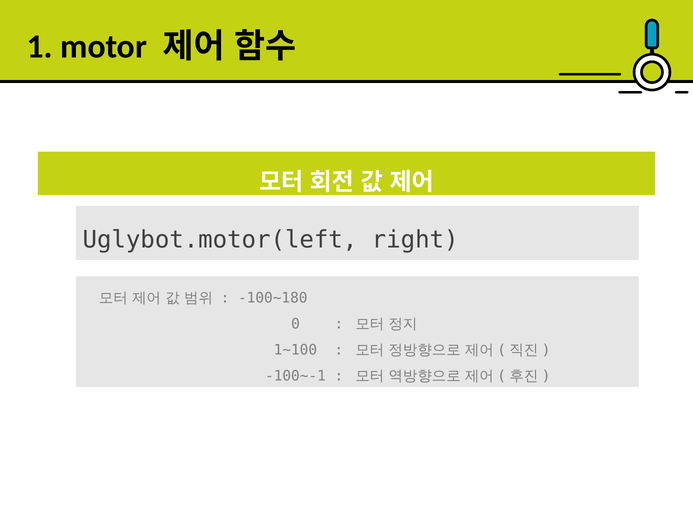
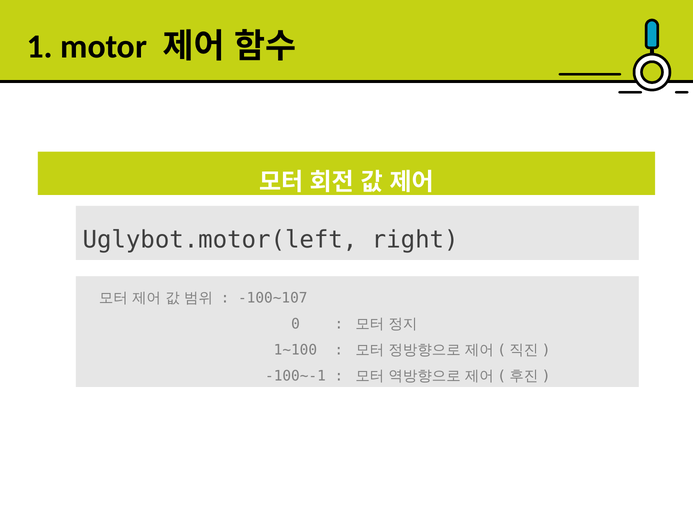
-100~180: -100~180 -> -100~107 (273, 298)
